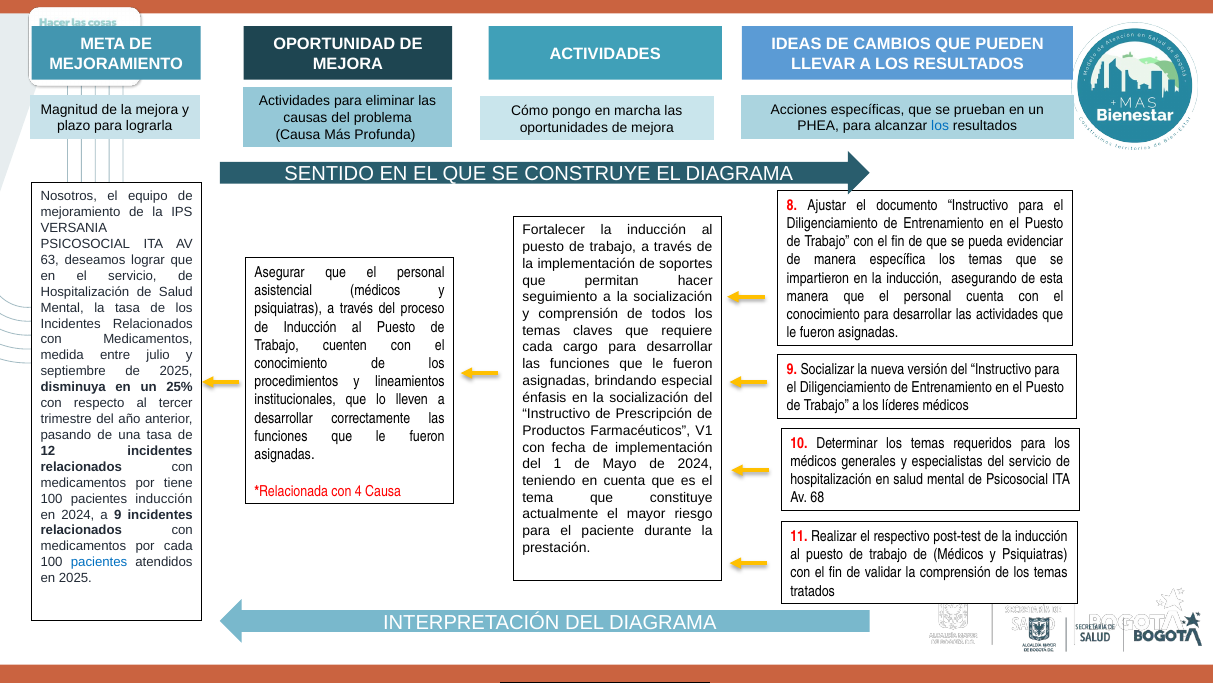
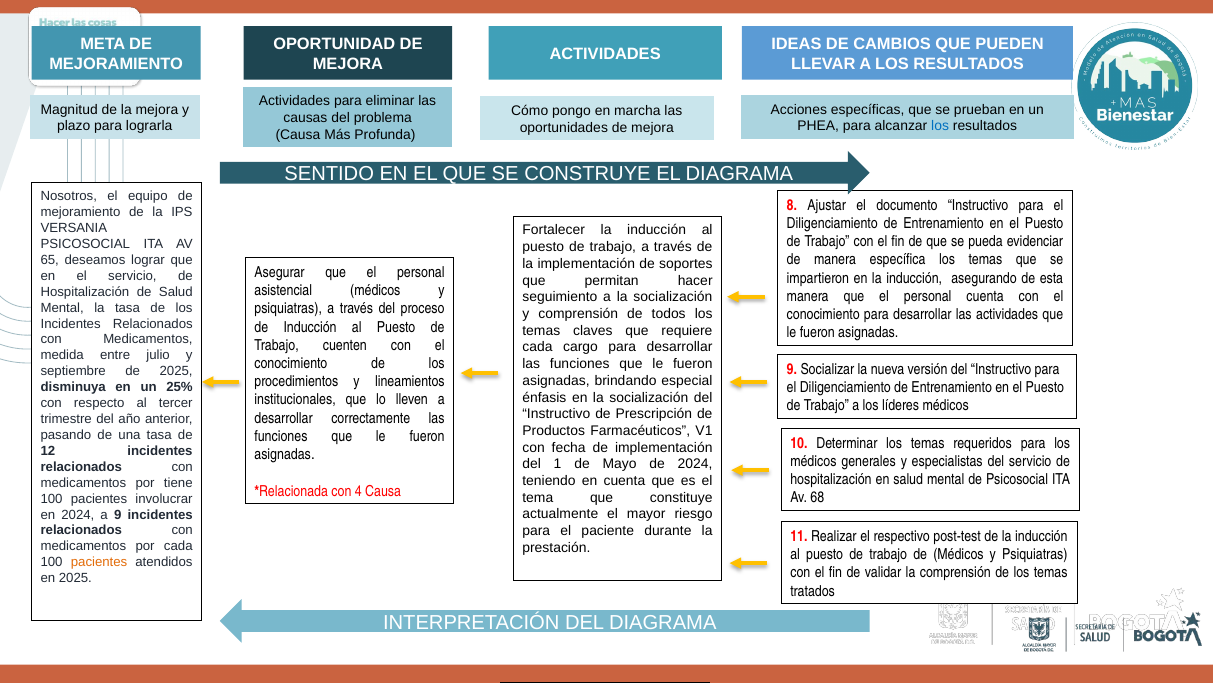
63: 63 -> 65 (50, 260)
pacientes inducción: inducción -> involucrar (164, 498)
pacientes colour: blue -> orange (99, 562)
